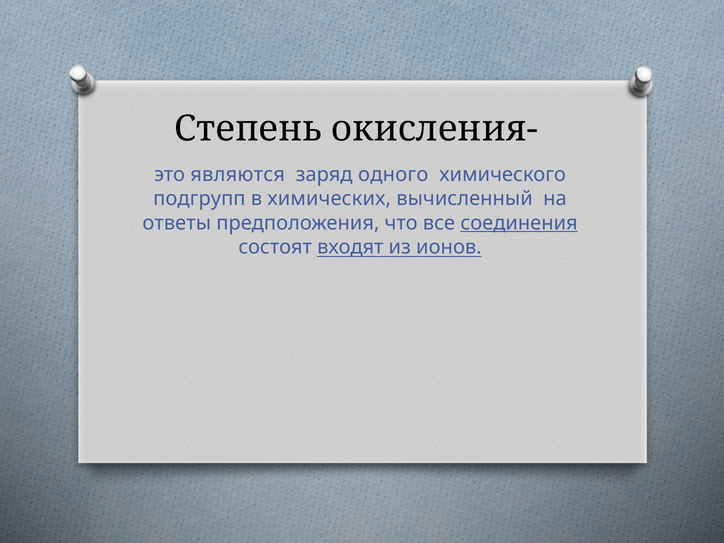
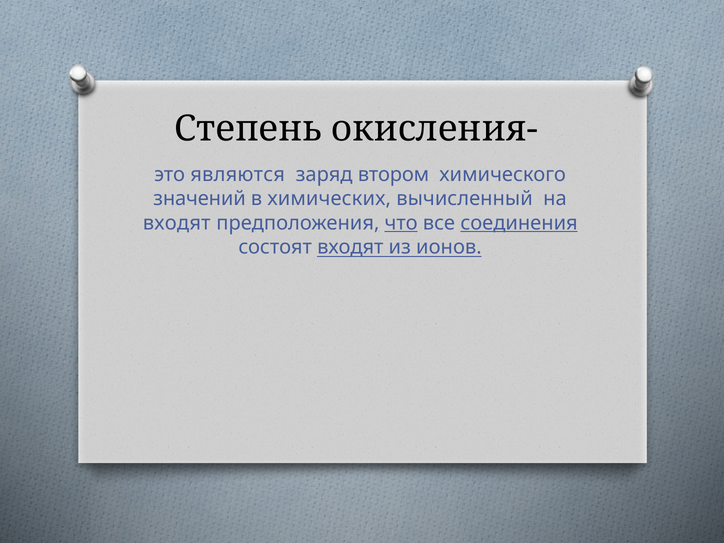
одного: одного -> втором (393, 175)
подгрупп: подгрупп -> значений (200, 199)
ответы: ответы -> входят (177, 223)
что underline: none -> present (401, 223)
